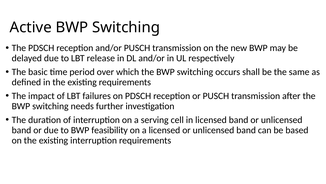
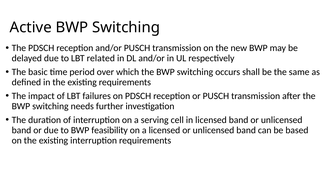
release: release -> related (101, 58)
